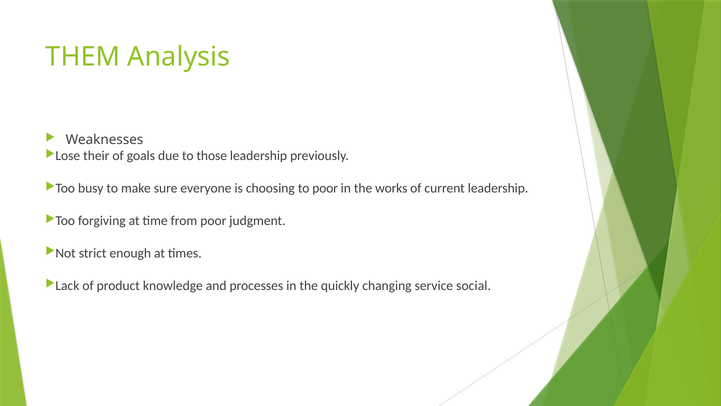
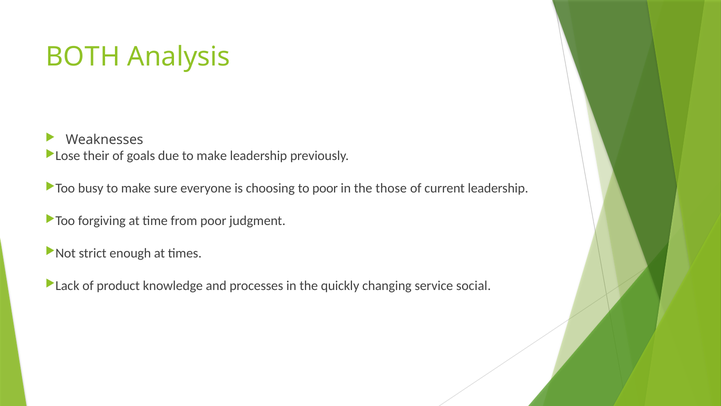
THEM: THEM -> BOTH (83, 57)
due to those: those -> make (212, 156)
works: works -> those (391, 188)
